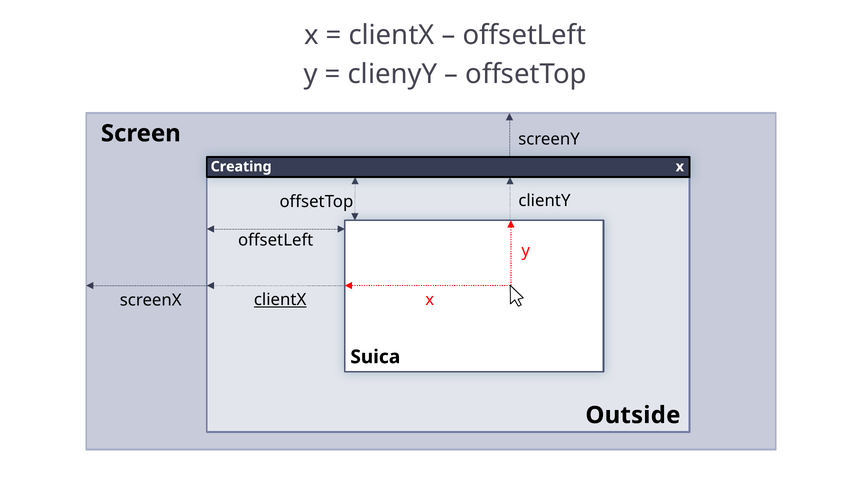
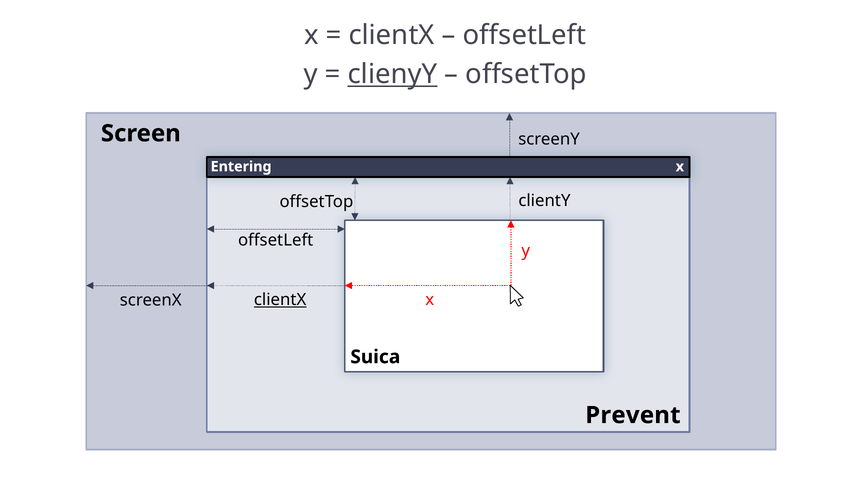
clienyY underline: none -> present (393, 74)
Creating: Creating -> Entering (241, 167)
Outside: Outside -> Prevent (633, 415)
